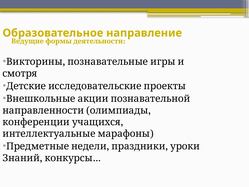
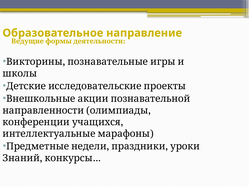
смотря: смотря -> школы (20, 73)
